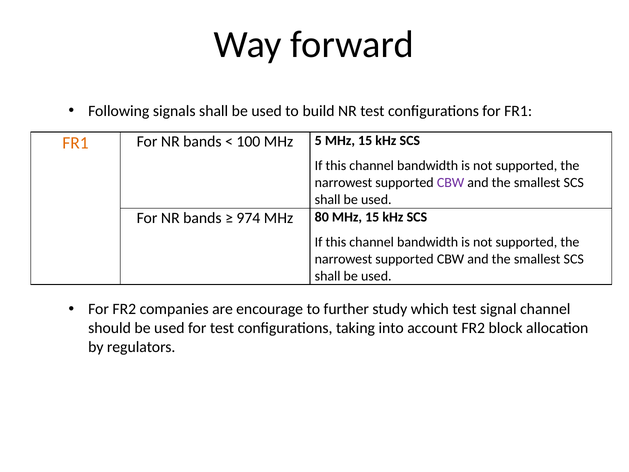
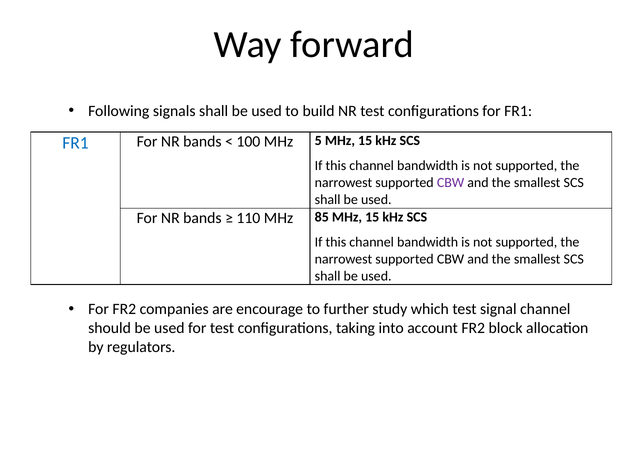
FR1 colour: orange -> blue (75, 143)
974: 974 -> 110 (248, 218)
80: 80 -> 85 (322, 217)
